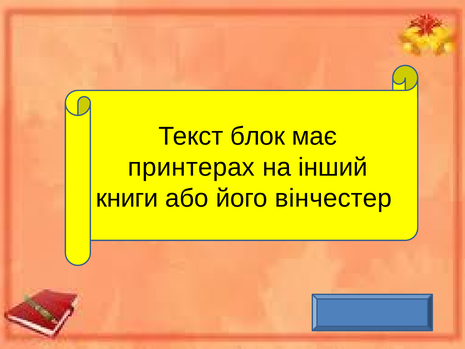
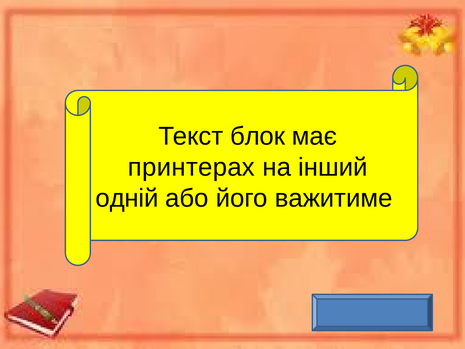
книги: книги -> одній (127, 198)
вінчестер: вінчестер -> важитиме (334, 198)
